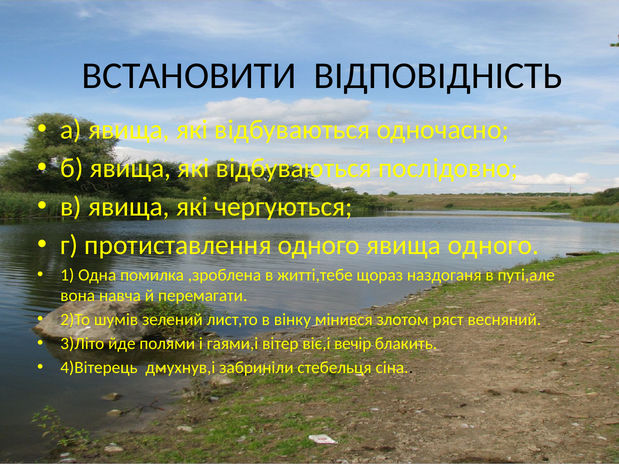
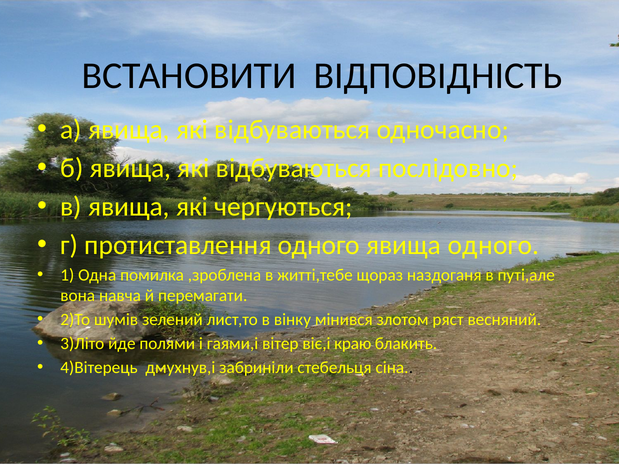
вечір: вечір -> краю (353, 344)
